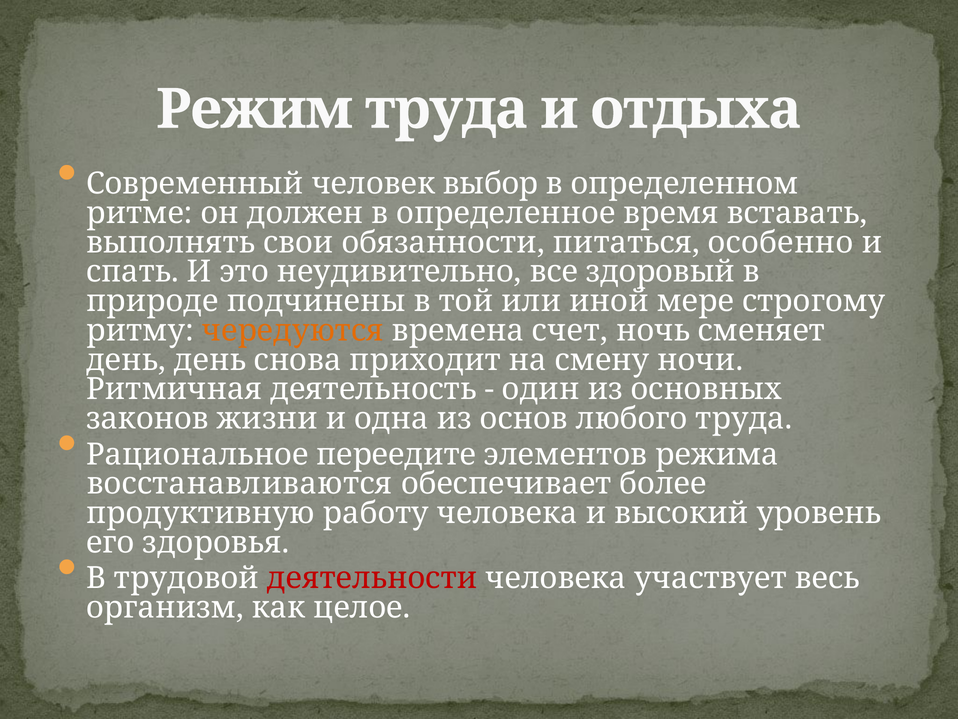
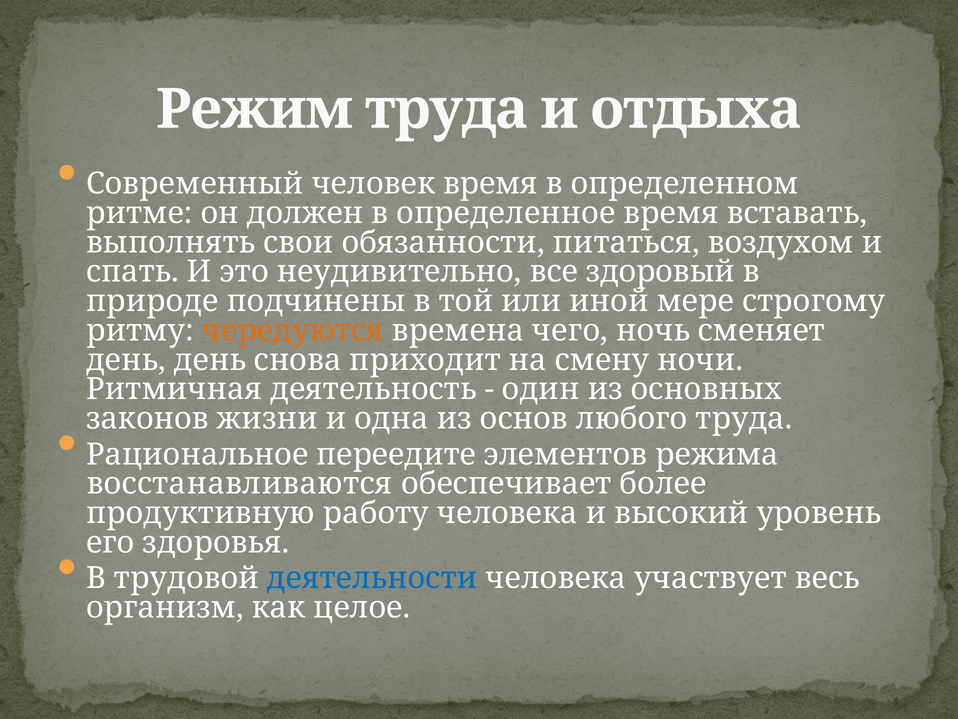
человек выбор: выбор -> время (491, 184)
особенно: особенно -> воздухом (781, 242)
счет: счет -> чего (570, 330)
деятельности colour: red -> blue (372, 578)
